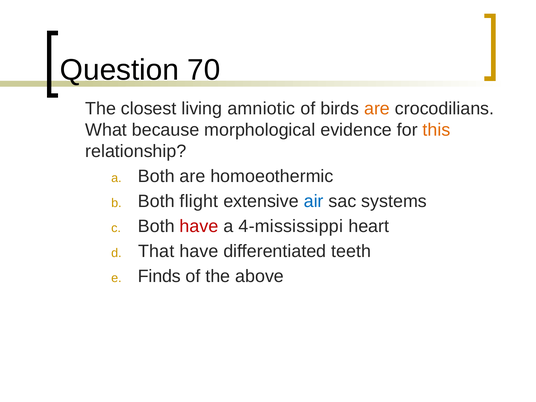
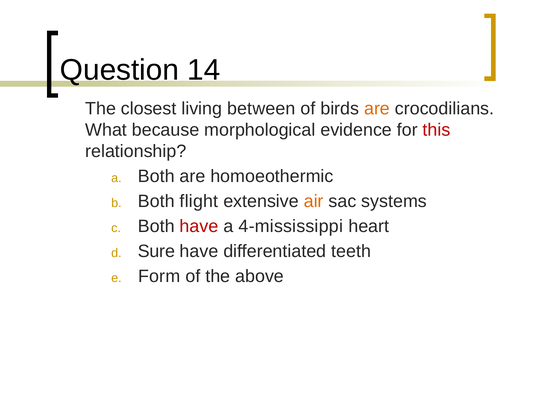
70: 70 -> 14 (204, 70)
amniotic: amniotic -> between (261, 108)
this colour: orange -> red (437, 130)
air colour: blue -> orange (314, 201)
That: That -> Sure (156, 251)
Finds: Finds -> Form (159, 276)
